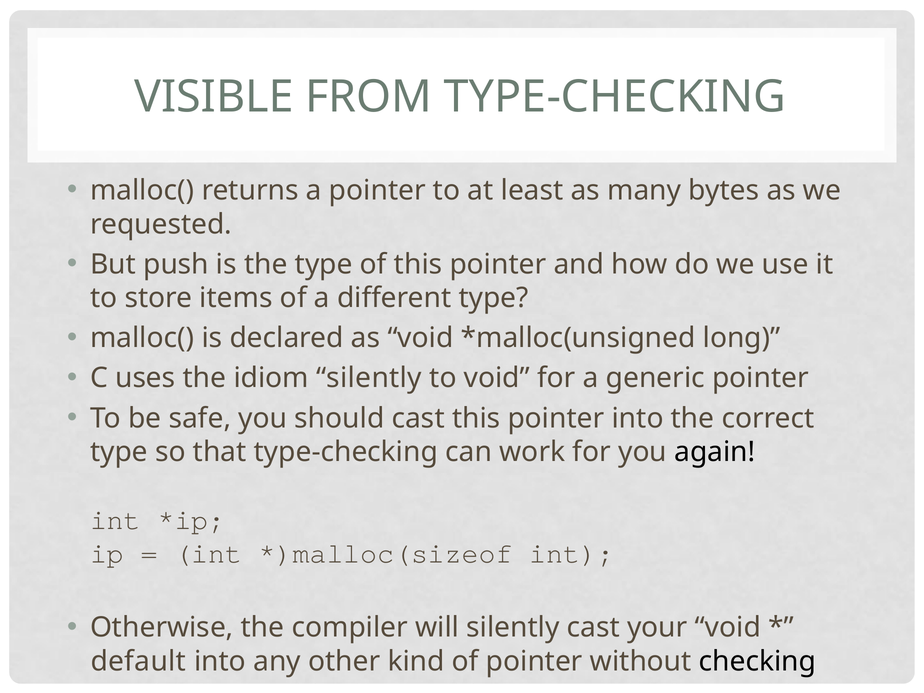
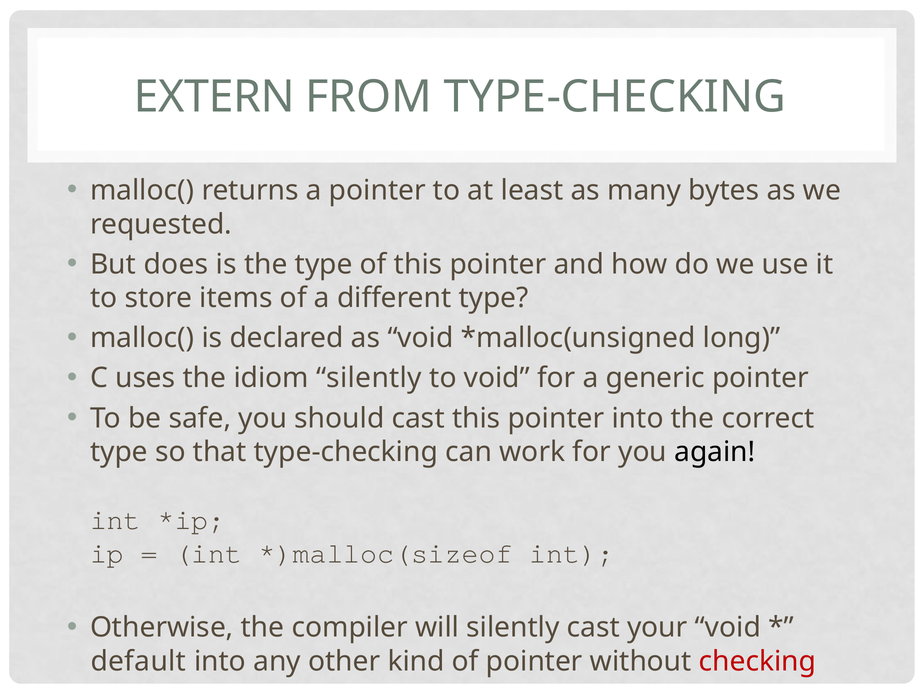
VISIBLE: VISIBLE -> EXTERN (214, 97)
push: push -> does (176, 264)
checking colour: black -> red (757, 661)
